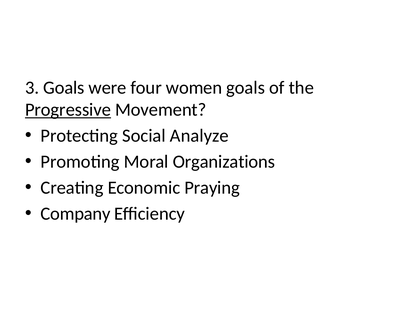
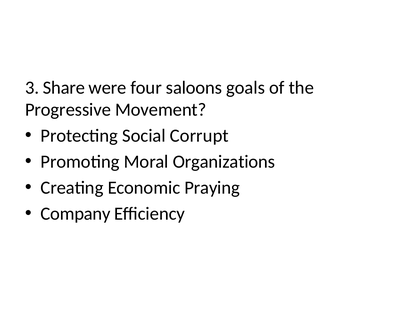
3 Goals: Goals -> Share (64, 87)
women: women -> saloons (194, 87)
Progressive underline: present -> none (68, 110)
Analyze: Analyze -> Corrupt (199, 136)
